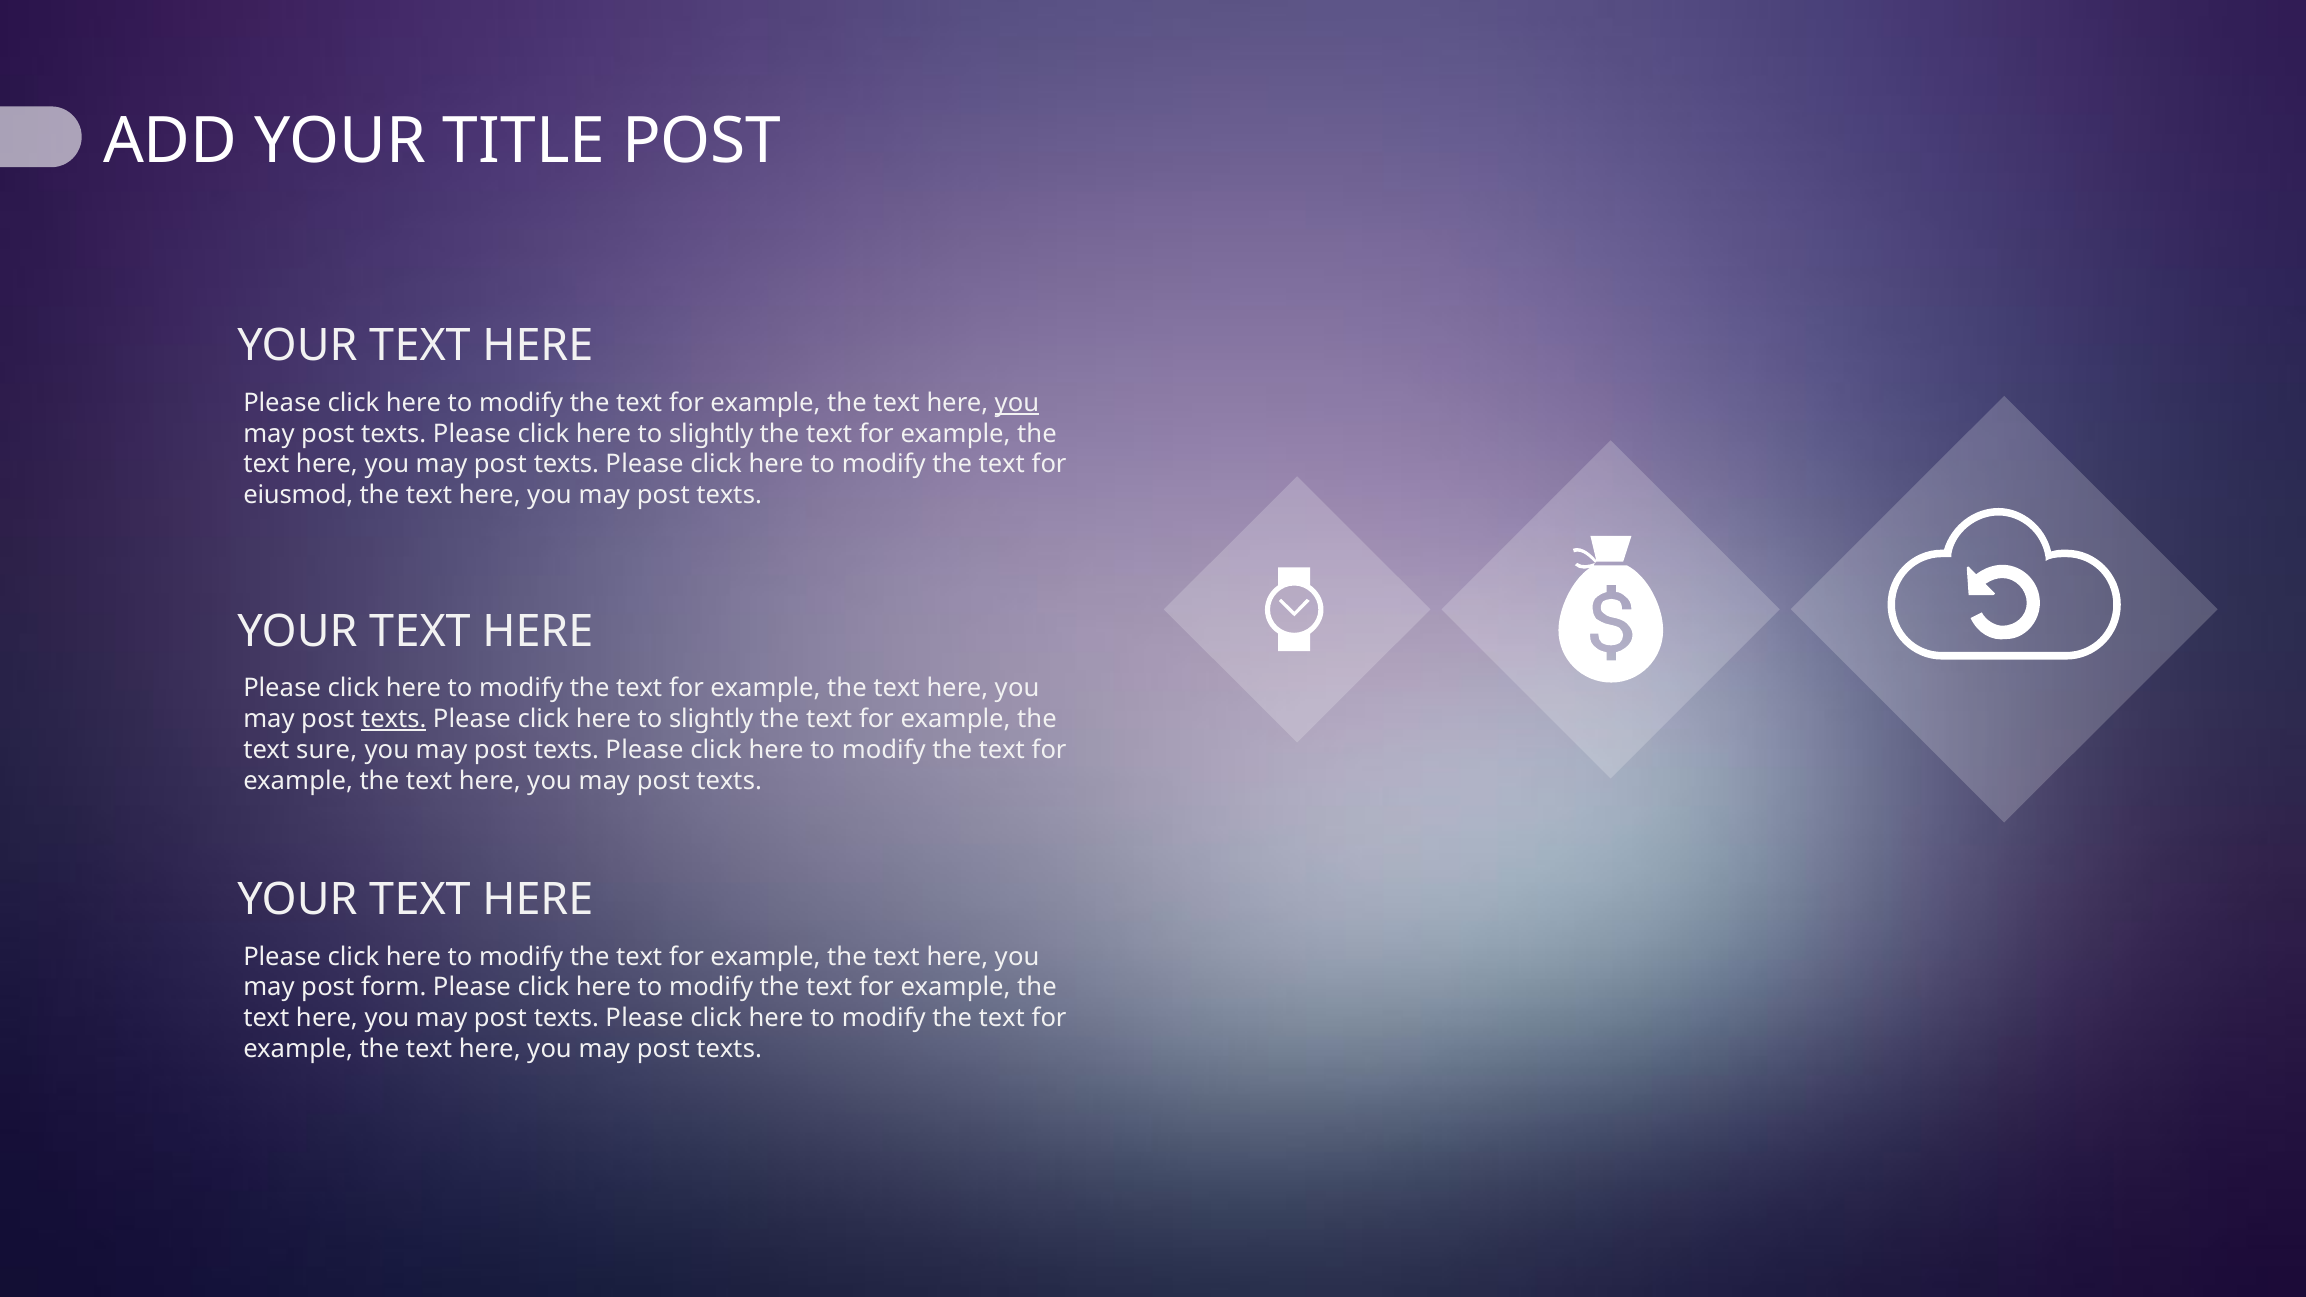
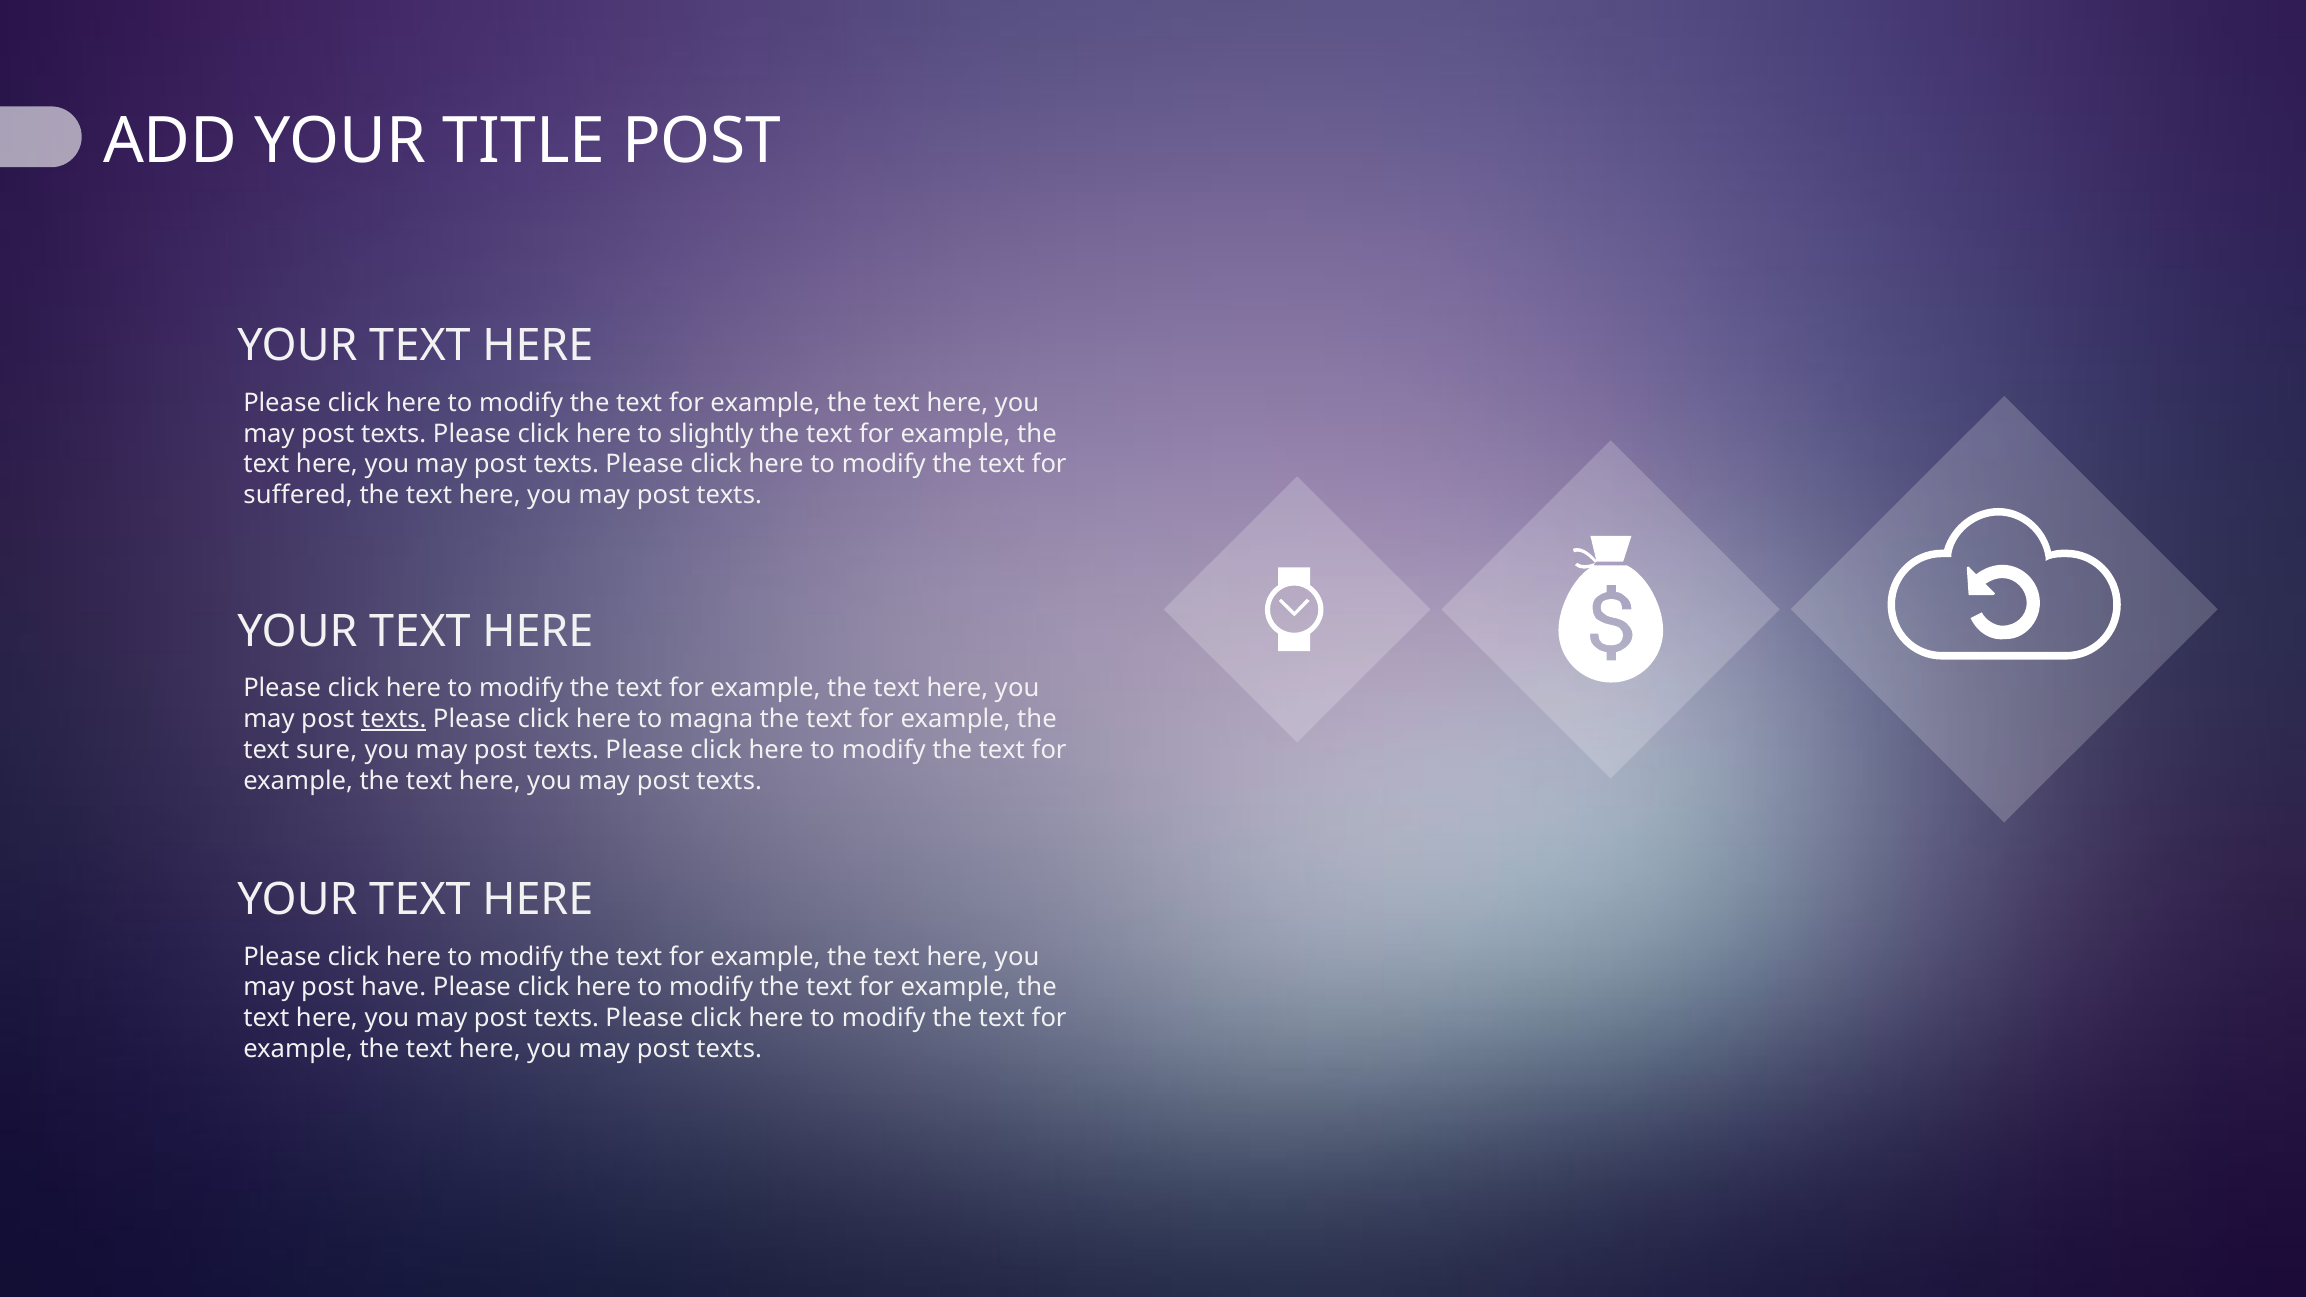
you underline: present -> none (1017, 403)
eiusmod: eiusmod -> suffered (298, 495)
slightly: slightly -> magna (711, 719)
form: form -> have (394, 987)
